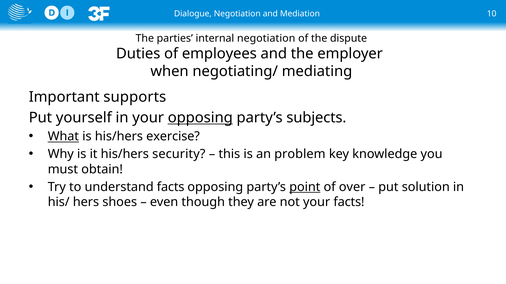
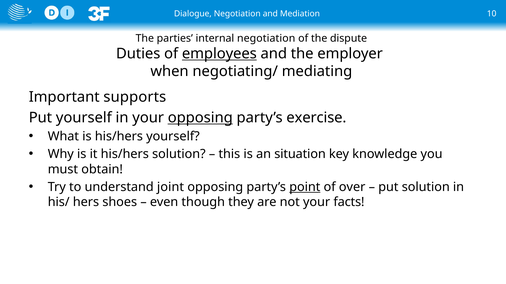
employees underline: none -> present (219, 54)
subjects: subjects -> exercise (316, 118)
What underline: present -> none (63, 137)
his/hers exercise: exercise -> yourself (173, 137)
his/hers security: security -> solution (179, 154)
problem: problem -> situation (300, 154)
understand facts: facts -> joint (170, 187)
